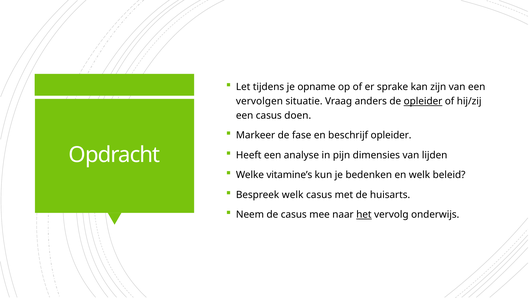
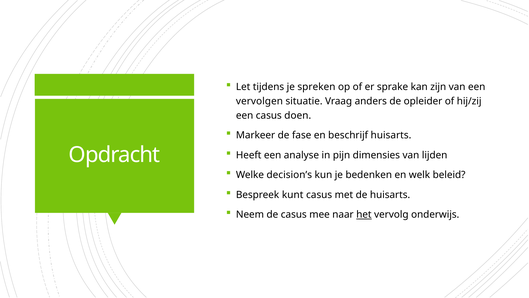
opname: opname -> spreken (316, 87)
opleider underline: present -> none (423, 101)
beschrijf opleider: opleider -> huisarts (391, 135)
vitamine’s: vitamine’s -> decision’s (289, 175)
Bespreek welk: welk -> kunt (293, 195)
